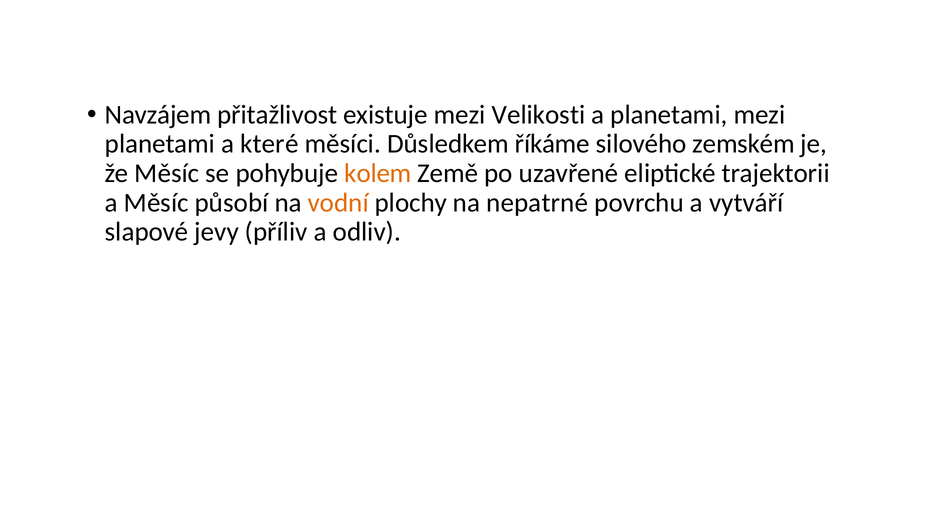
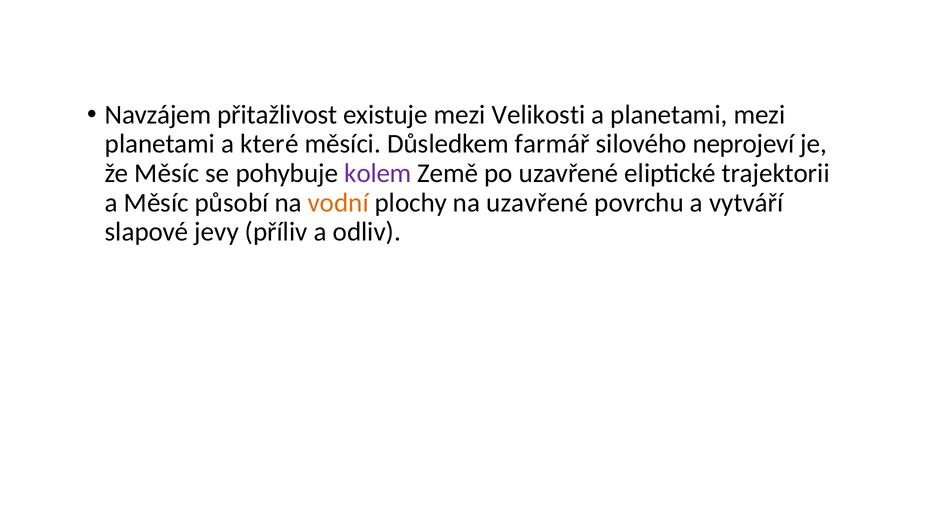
říkáme: říkáme -> farmář (552, 144)
zemském: zemském -> neprojeví (744, 144)
kolem colour: orange -> purple (378, 173)
na nepatrné: nepatrné -> uzavřené (537, 202)
